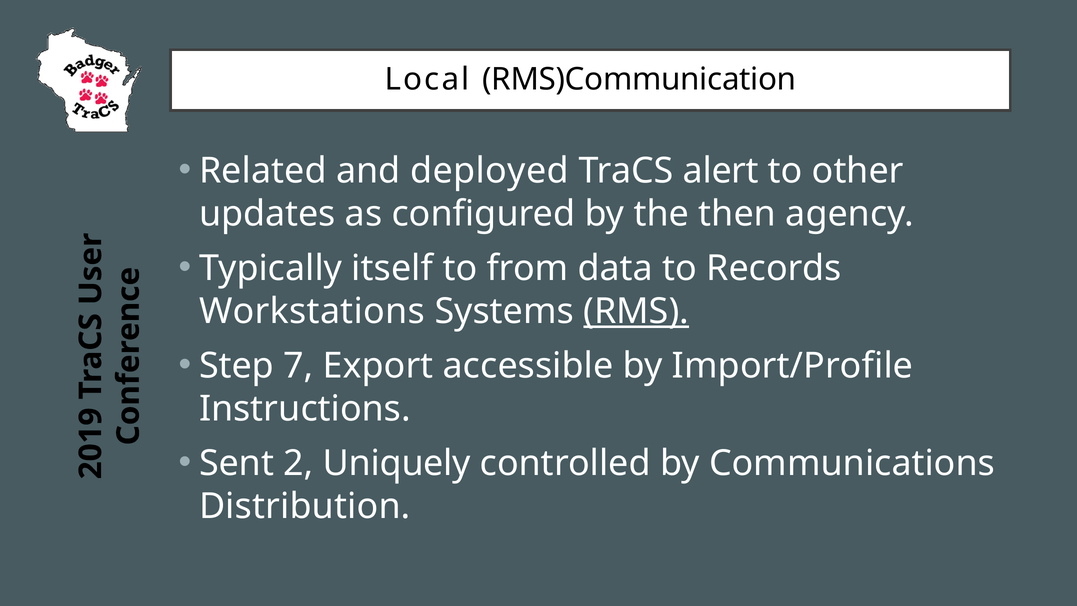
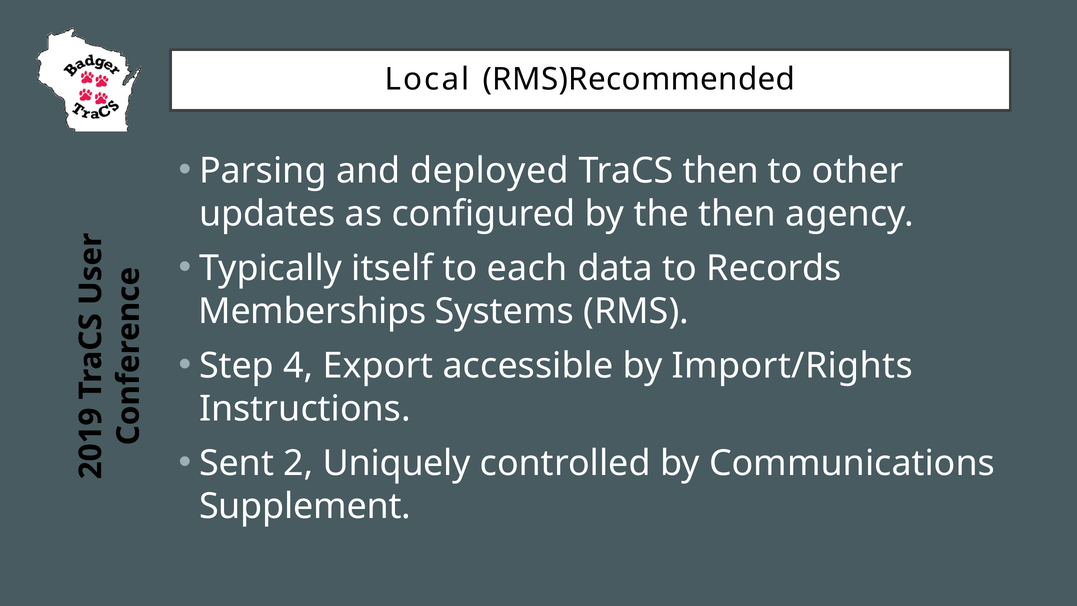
RMS)Communication: RMS)Communication -> RMS)Recommended (639, 80)
Related: Related -> Parsing (263, 171)
TraCS alert: alert -> then (721, 171)
from: from -> each (527, 268)
Workstations: Workstations -> Memberships (312, 311)
RMS underline: present -> none (636, 311)
7: 7 -> 4 (298, 366)
Import/Profile: Import/Profile -> Import/Rights (792, 366)
Distribution: Distribution -> Supplement (305, 506)
